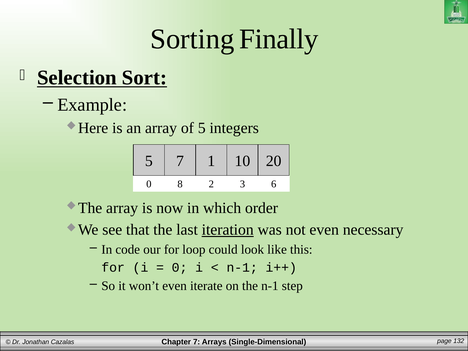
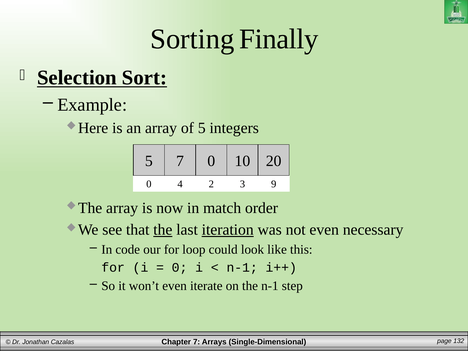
7 1: 1 -> 0 (211, 161)
8: 8 -> 4 (180, 184)
6: 6 -> 9 (274, 184)
which: which -> match (222, 208)
the underline: none -> present (163, 230)
